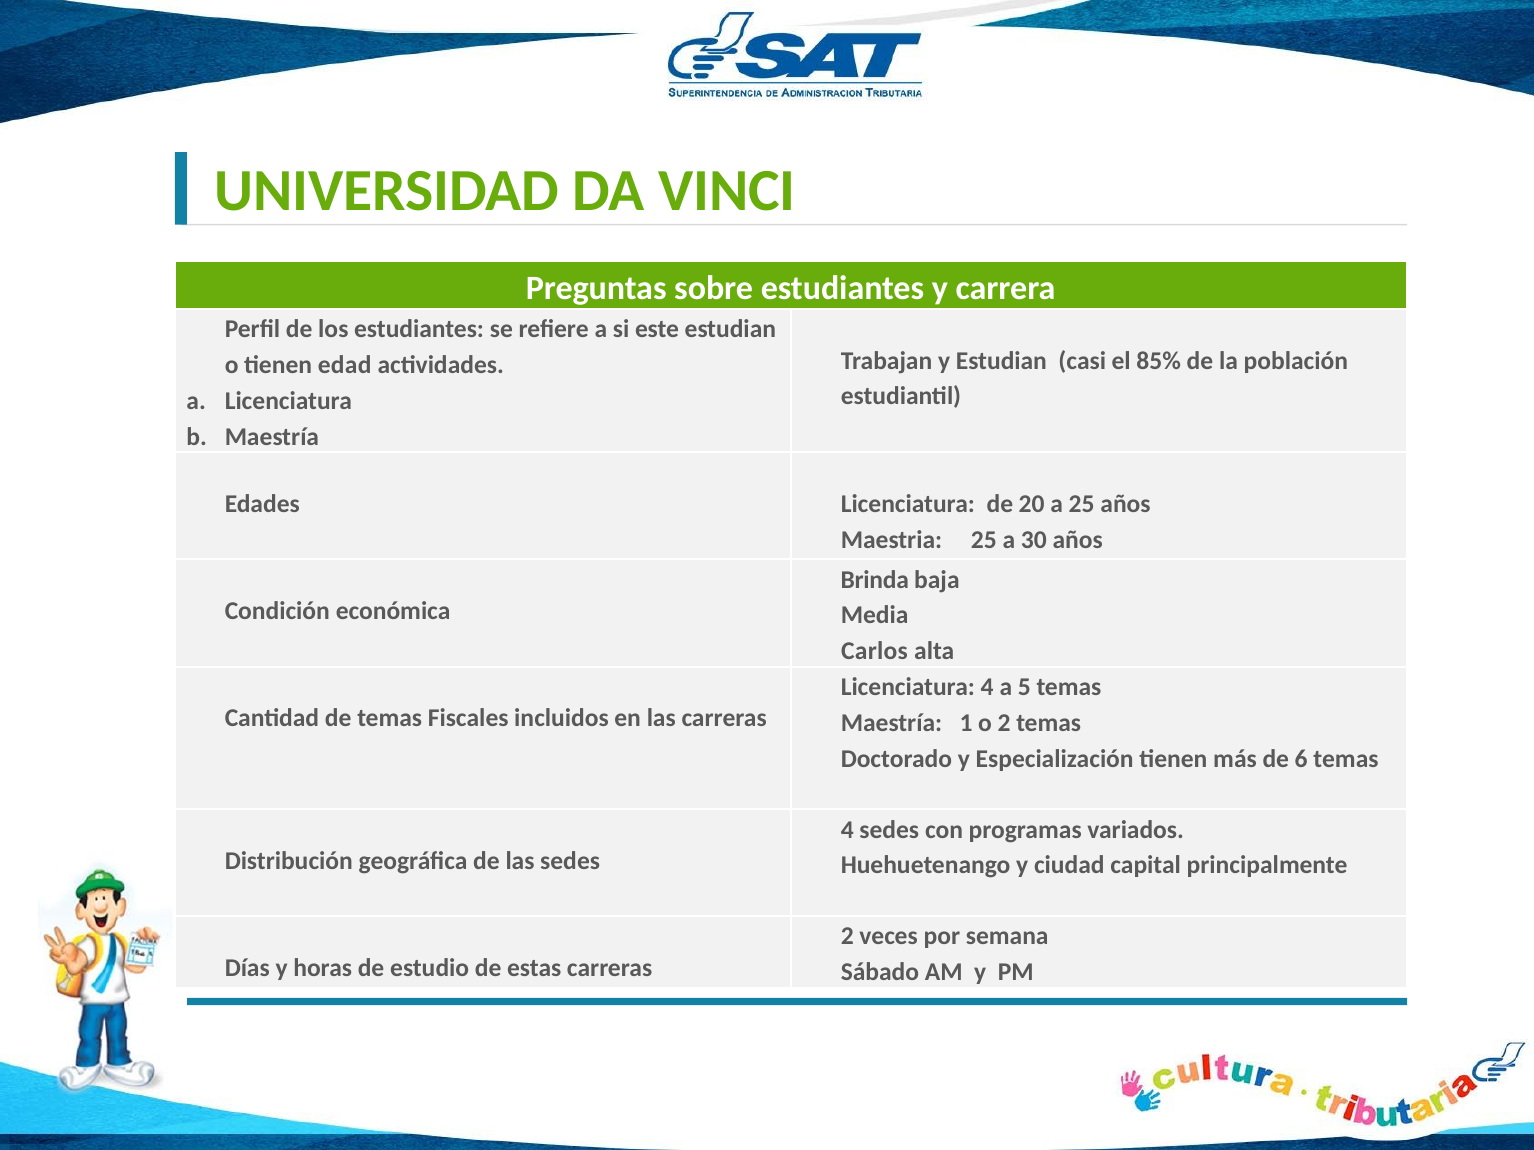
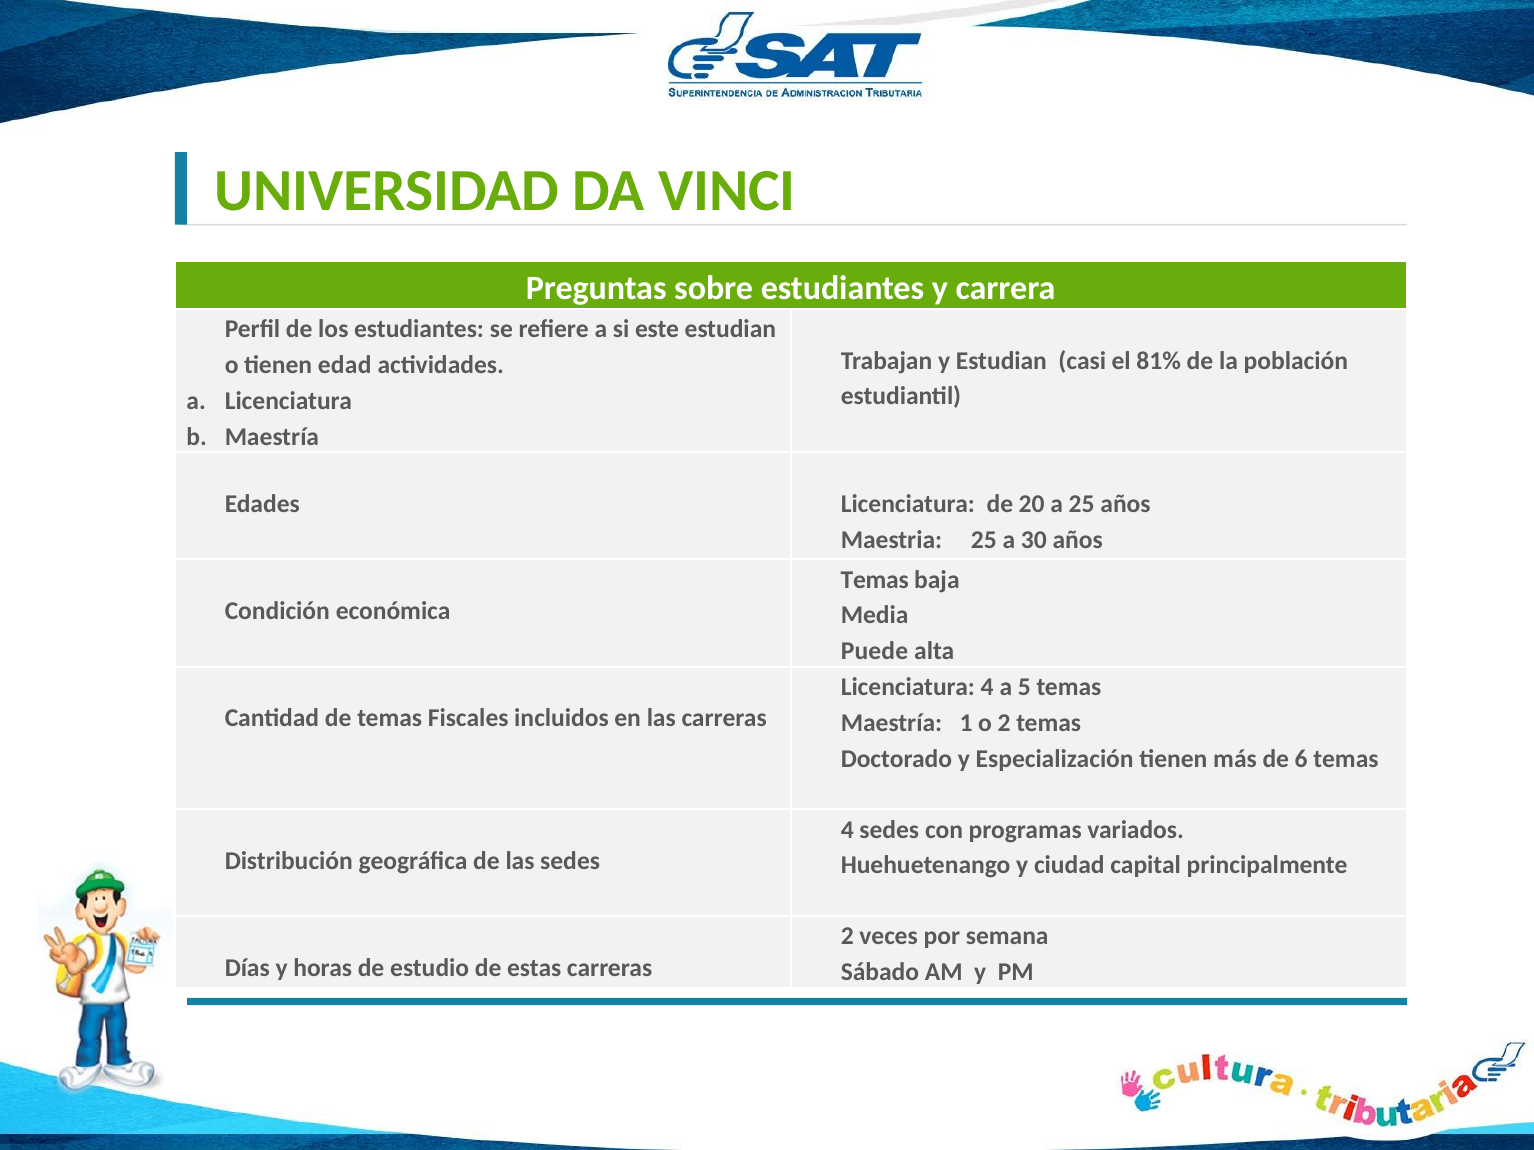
85%: 85% -> 81% (1159, 361)
Brinda: Brinda -> Temas (875, 580)
Carlos: Carlos -> Puede (875, 652)
